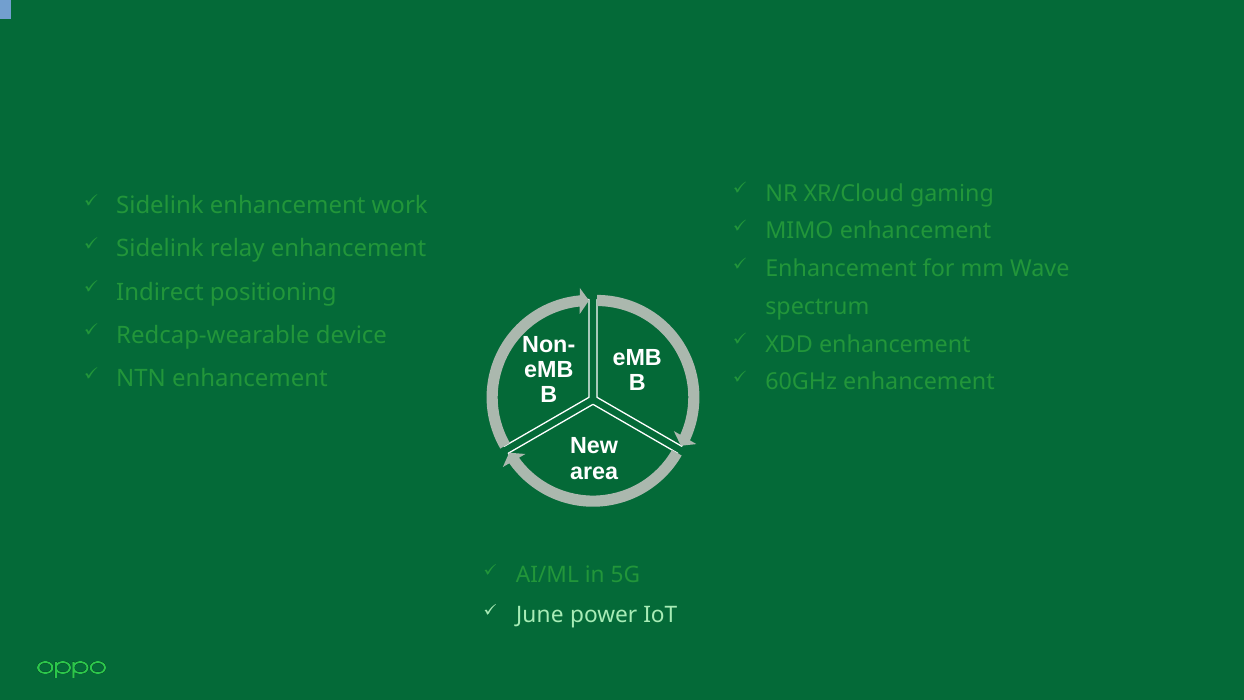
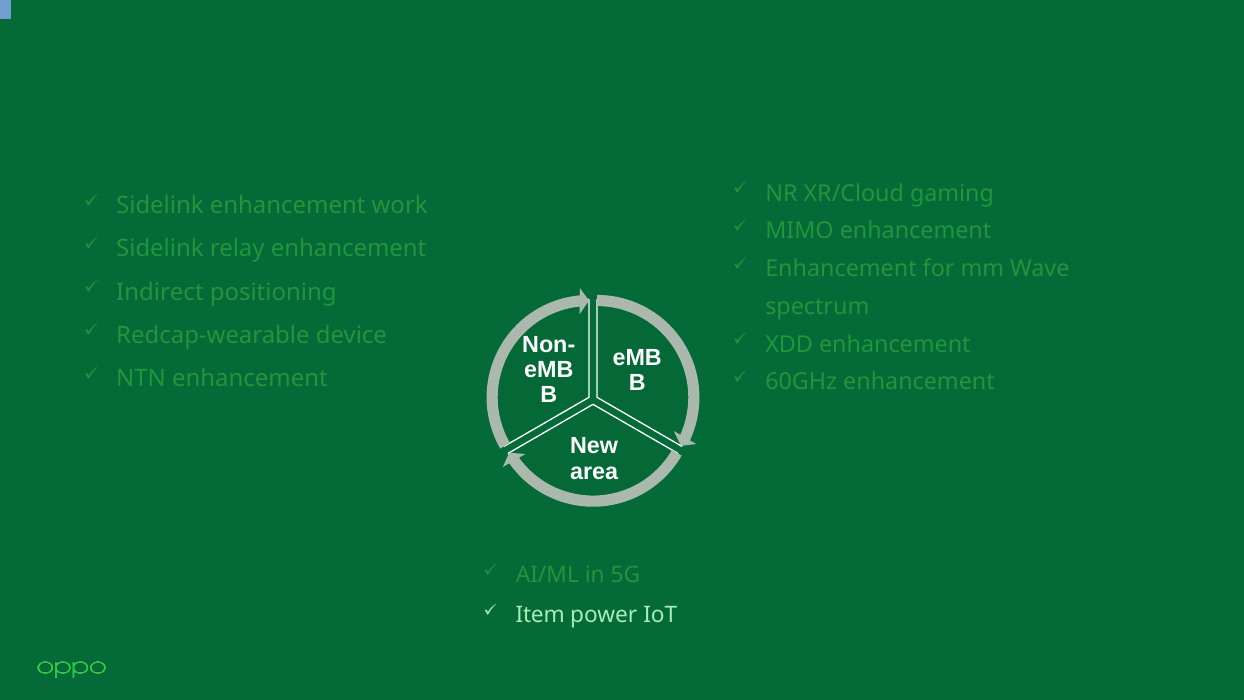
June: June -> Item (540, 615)
